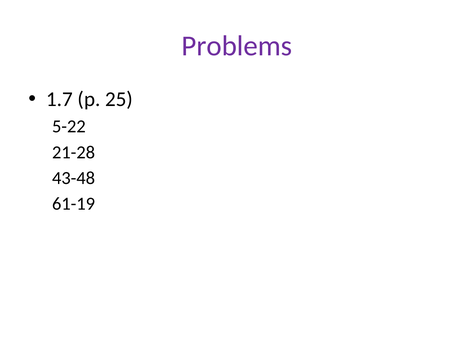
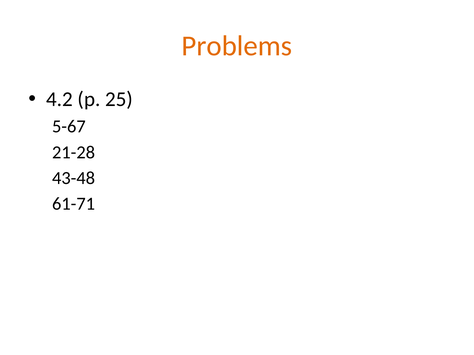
Problems colour: purple -> orange (237, 46)
1.7: 1.7 -> 4.2 (60, 99)
5-22: 5-22 -> 5-67 (69, 127)
61-19: 61-19 -> 61-71 (74, 204)
